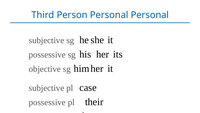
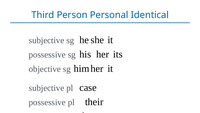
Personal Personal: Personal -> Identical (150, 15)
